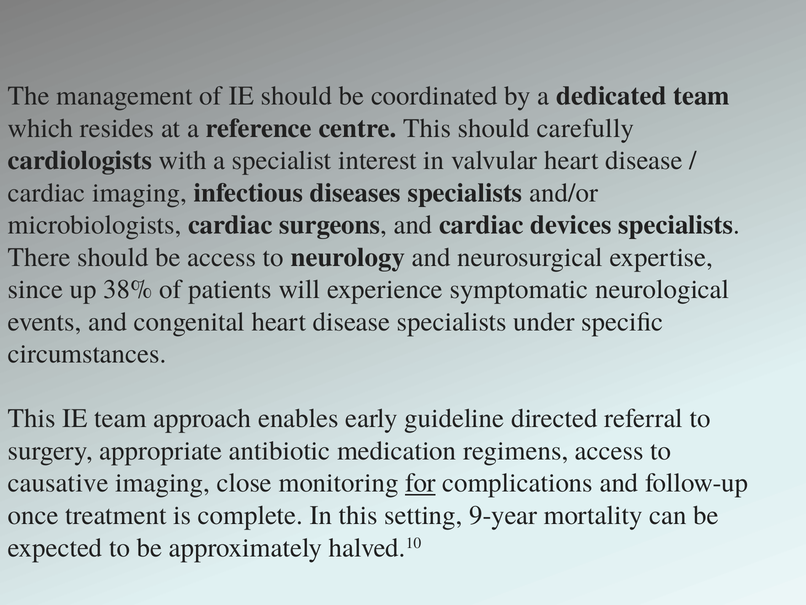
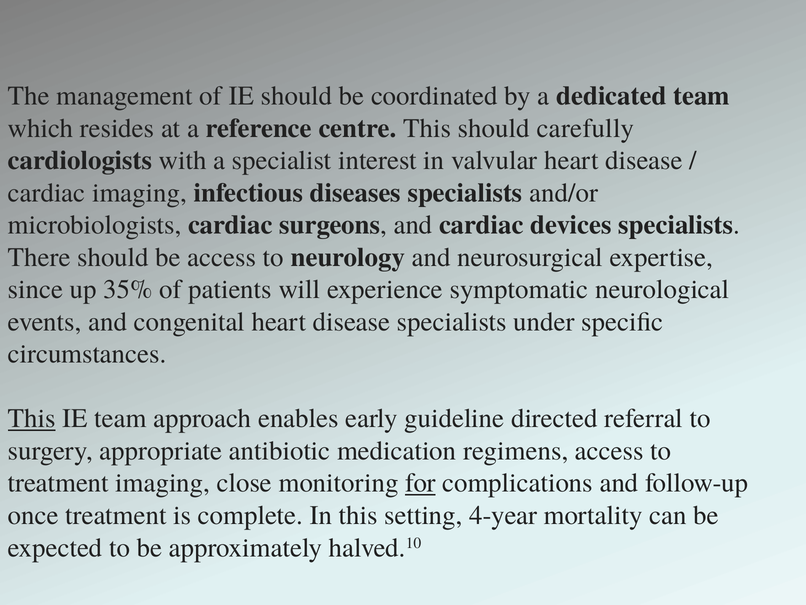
38%: 38% -> 35% (128, 289)
This underline: none -> present (32, 418)
causative: causative -> treatment (58, 483)
9-year: 9-year -> 4-year (503, 515)
